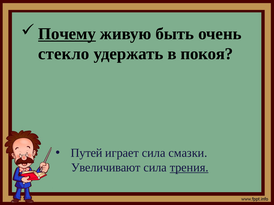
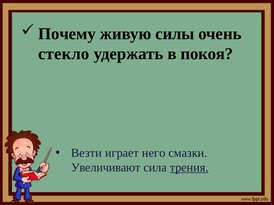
Почему underline: present -> none (67, 34)
быть: быть -> силы (175, 34)
Путей: Путей -> Везти (86, 153)
играет сила: сила -> него (154, 153)
